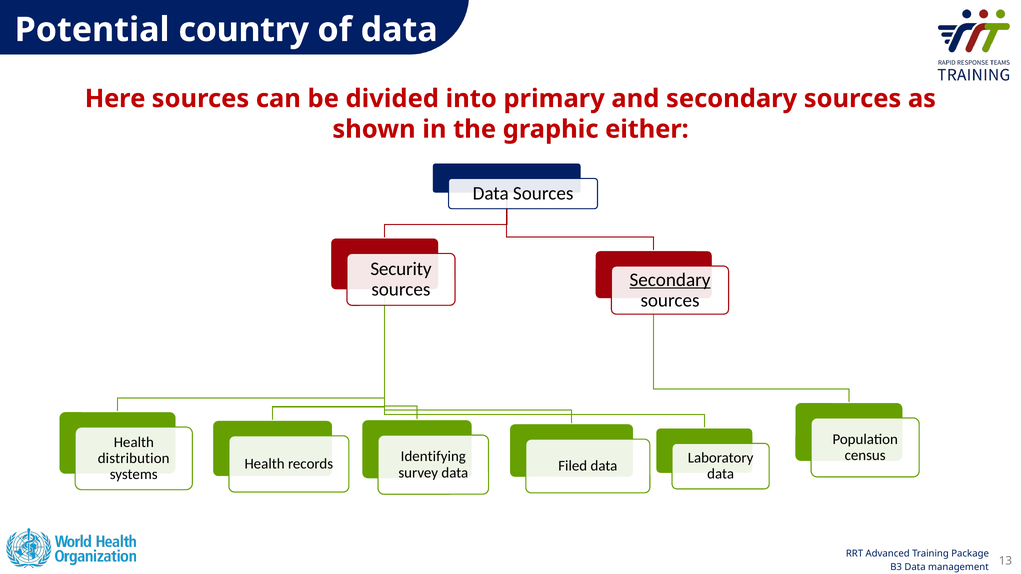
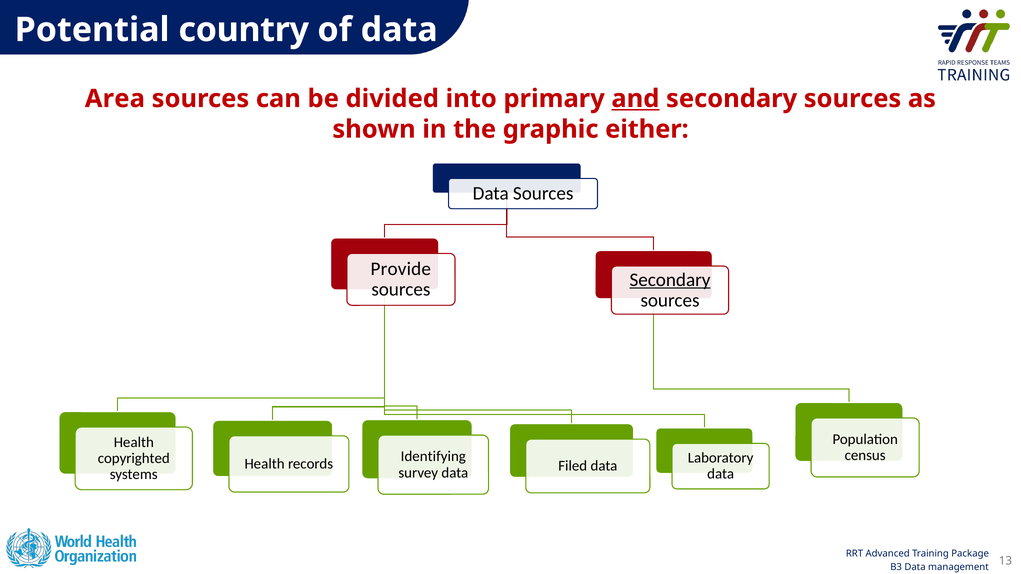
Here: Here -> Area (115, 99)
and underline: none -> present (635, 99)
Security: Security -> Provide (401, 269)
distribution: distribution -> copyrighted (134, 459)
